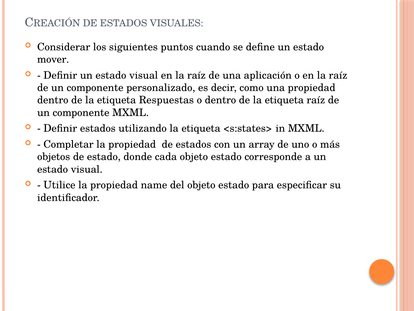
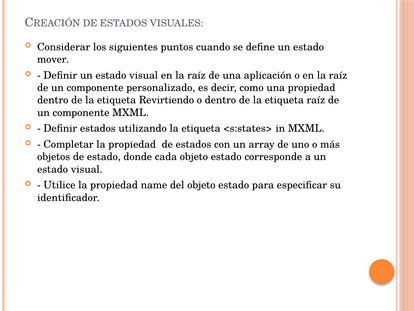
Respuestas: Respuestas -> Revirtiendo (166, 100)
